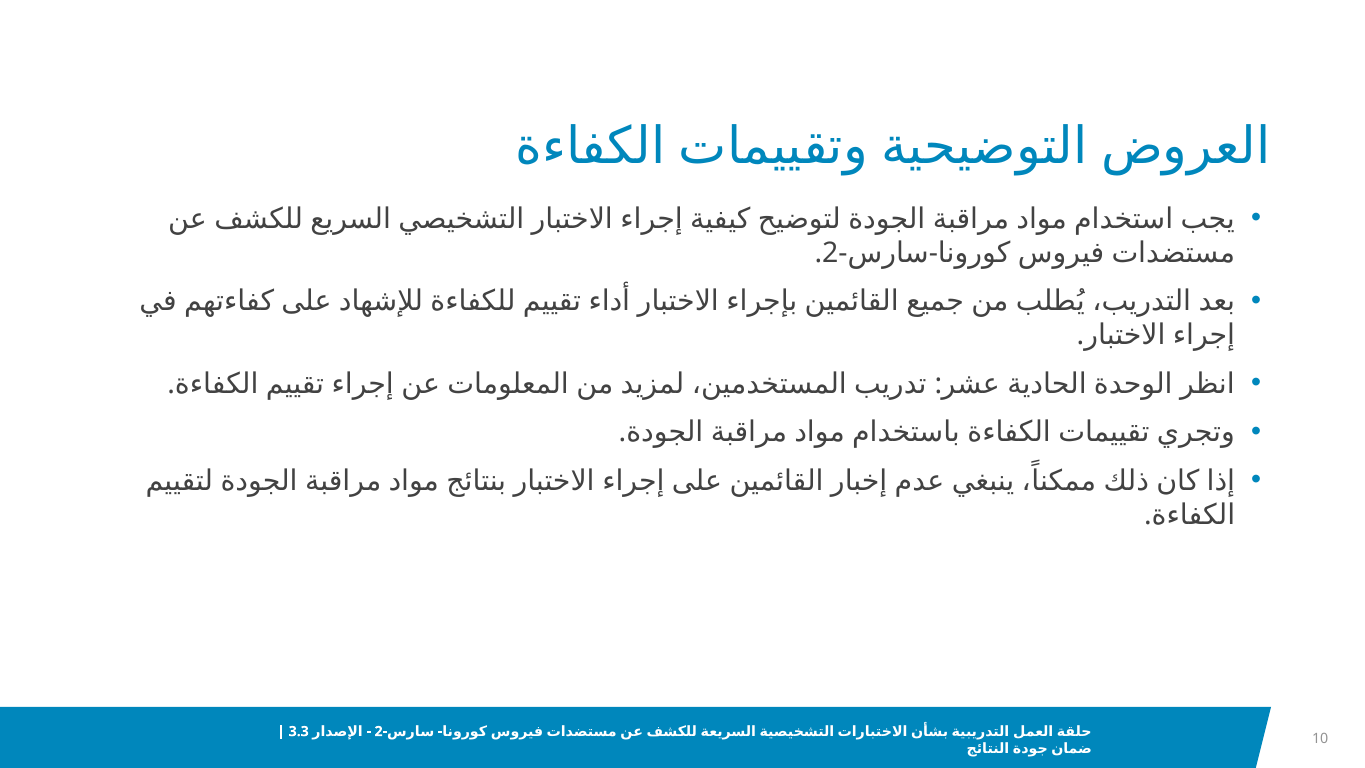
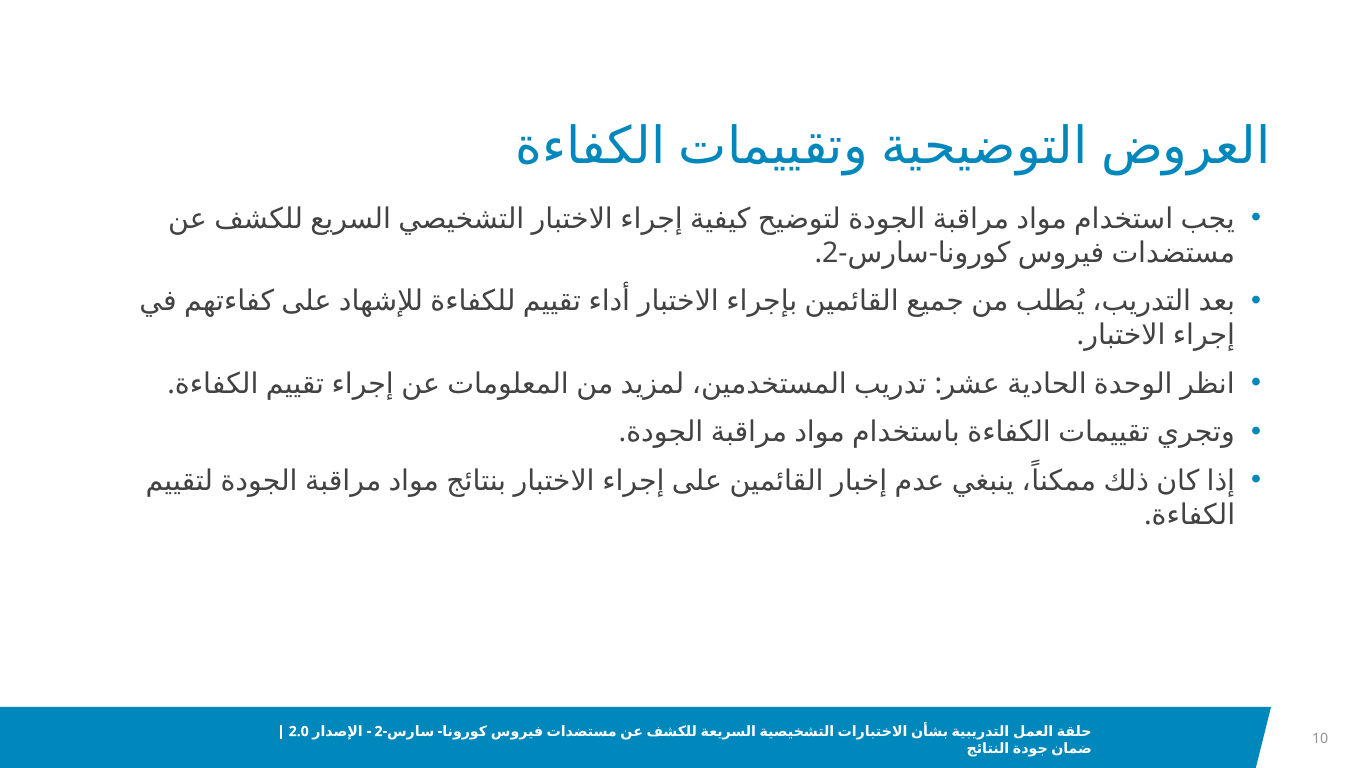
3.3: 3.3 -> 2.0 (299, 731)
